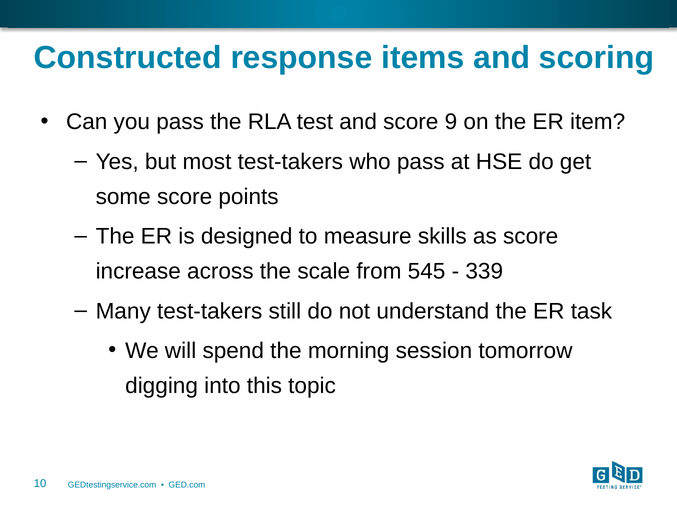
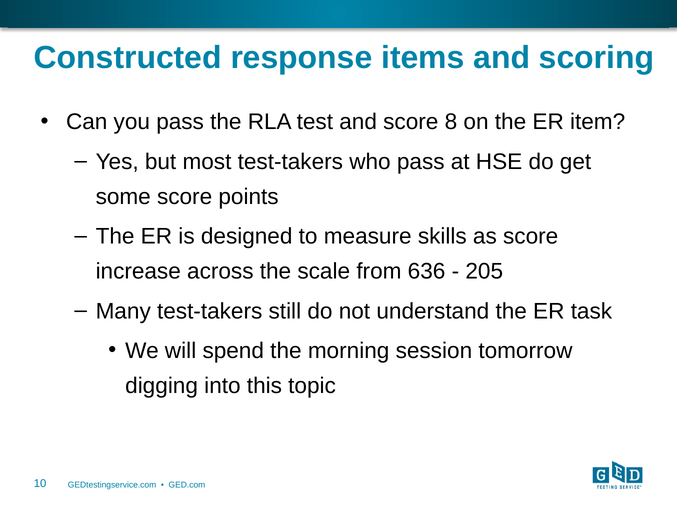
9: 9 -> 8 (451, 122)
545: 545 -> 636 (427, 272)
339: 339 -> 205 (484, 272)
